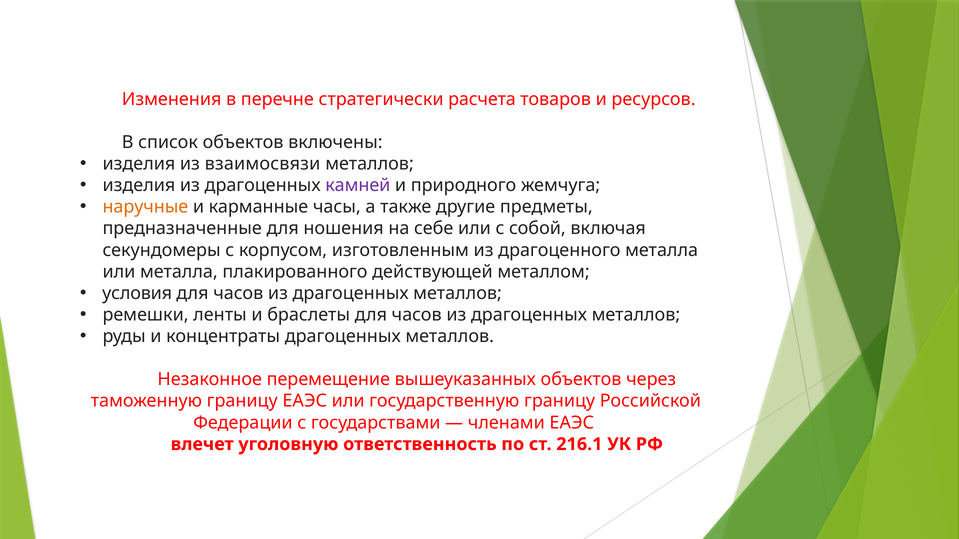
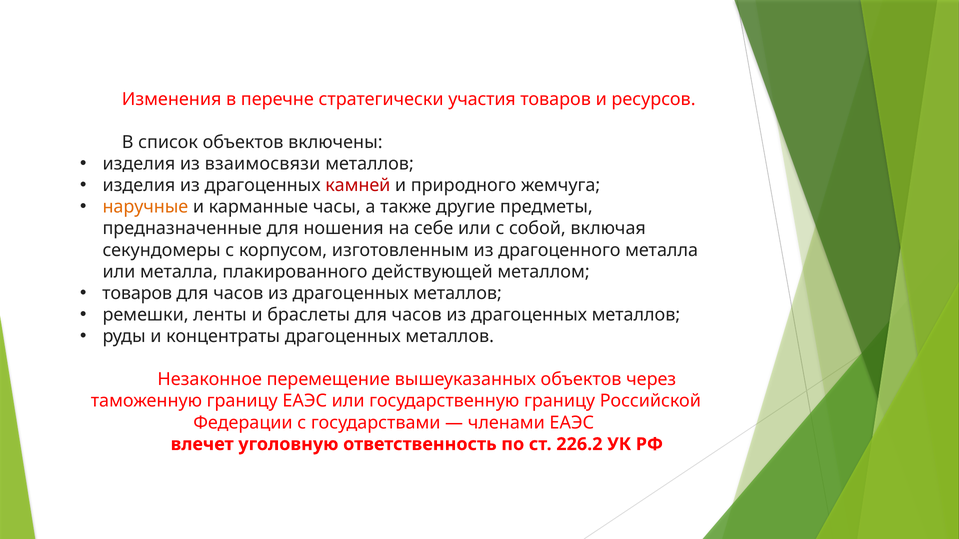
расчета: расчета -> участия (482, 99)
камней colour: purple -> red (358, 186)
условия: условия -> товаров (137, 293)
216.1: 216.1 -> 226.2 (579, 445)
